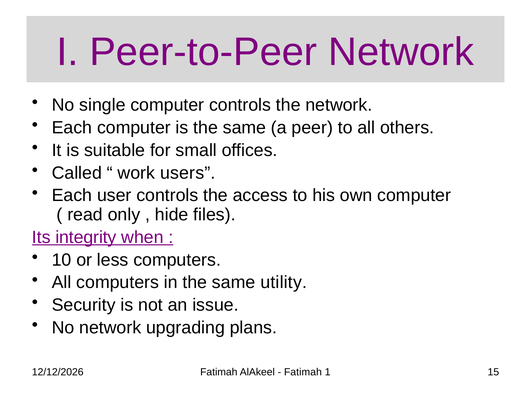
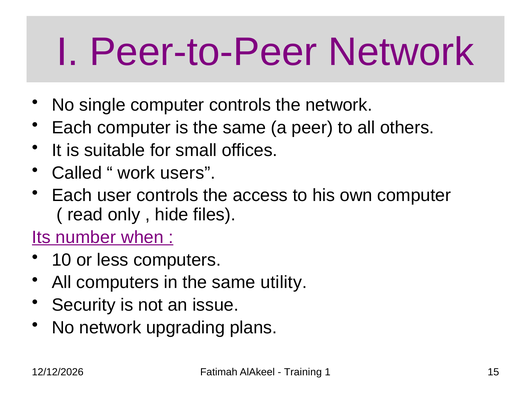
integrity: integrity -> number (86, 237)
Fatimah: Fatimah -> Training (303, 372)
